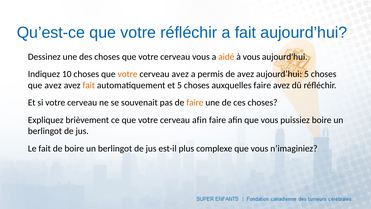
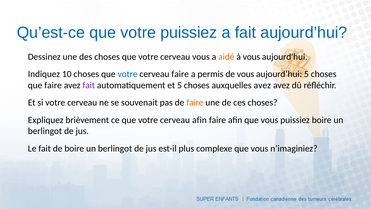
votre réfléchir: réfléchir -> puissiez (189, 32)
votre colour: orange -> blue (128, 74)
cerveau avez: avez -> faire (180, 74)
de avez: avez -> vous (246, 74)
que avez: avez -> faire (53, 85)
fait colour: orange -> purple (89, 85)
auxquelles faire: faire -> avez (262, 85)
